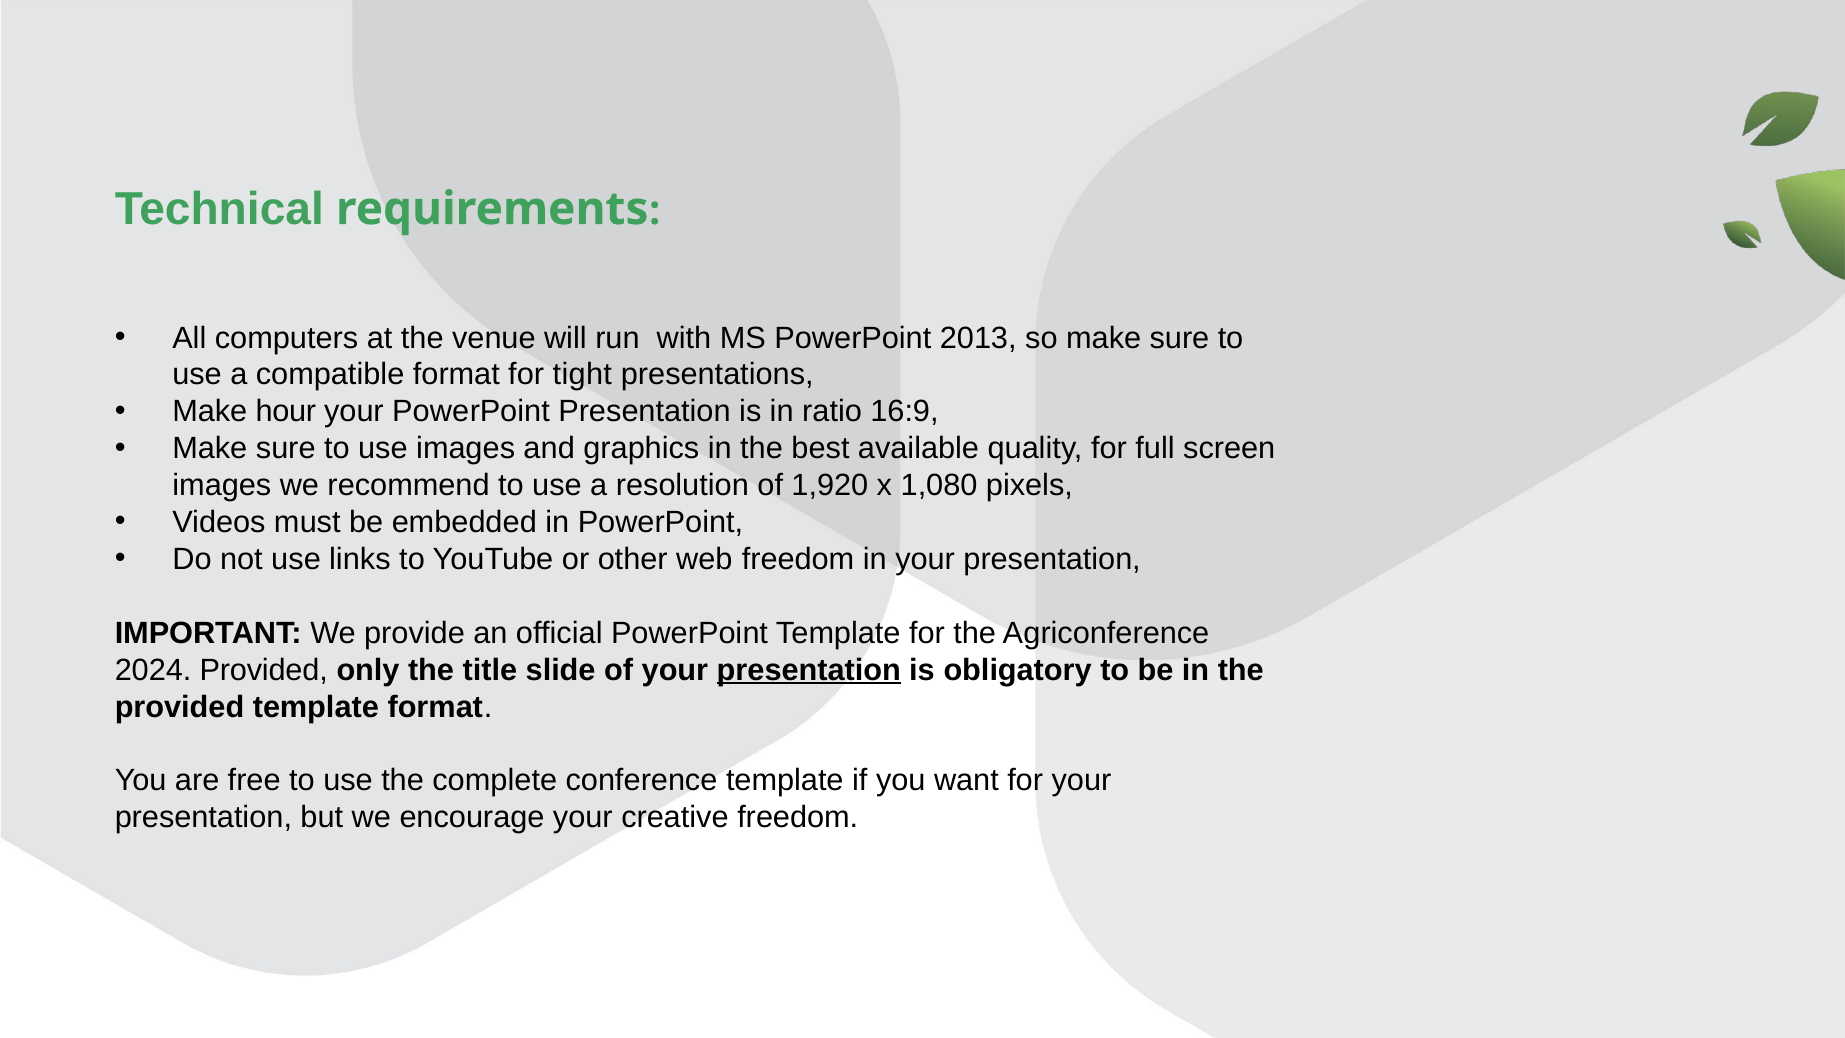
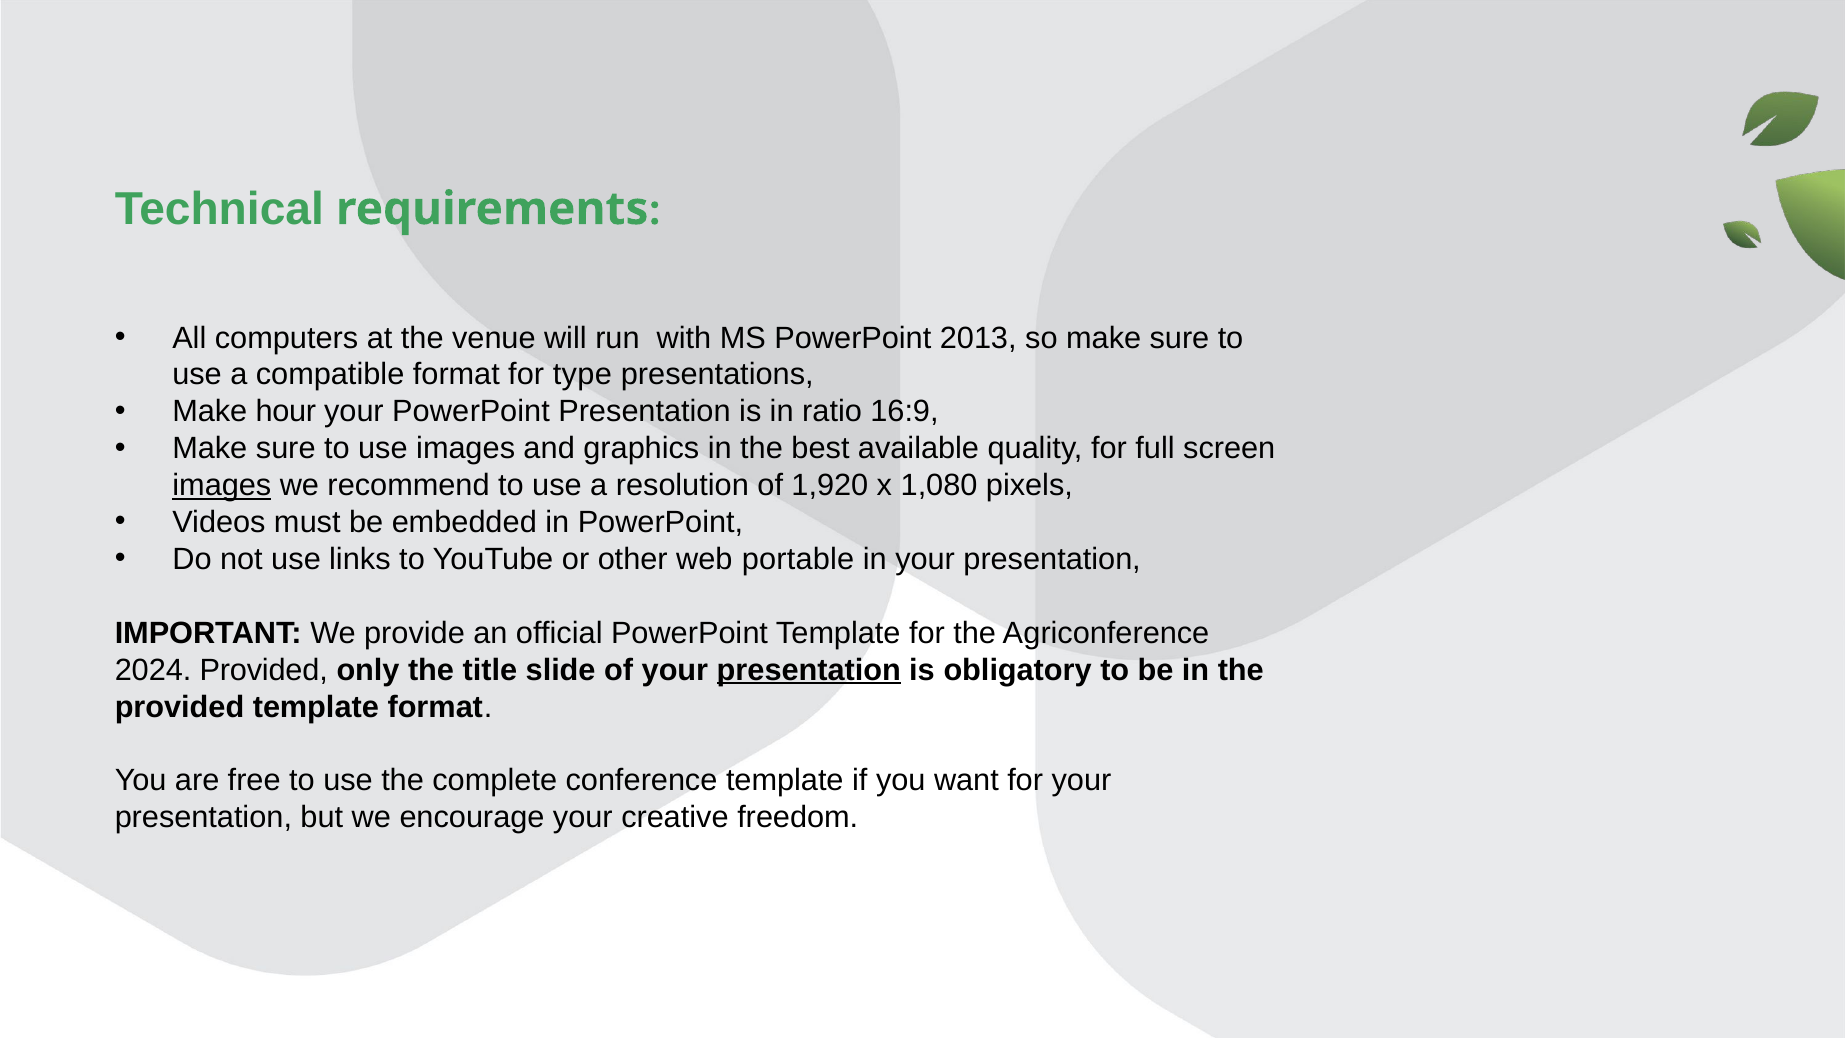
tight: tight -> type (582, 375)
images underline: none -> present (222, 485)
web freedom: freedom -> portable (798, 559)
